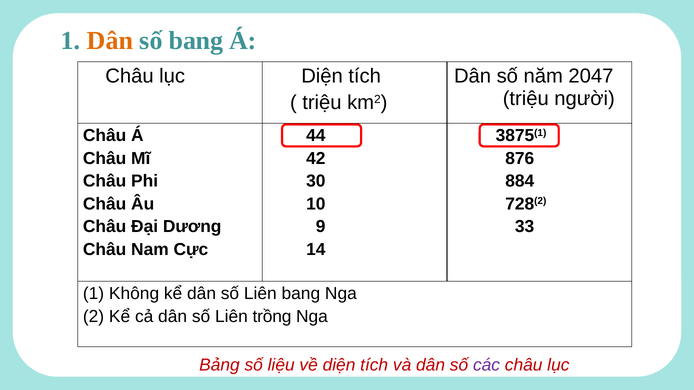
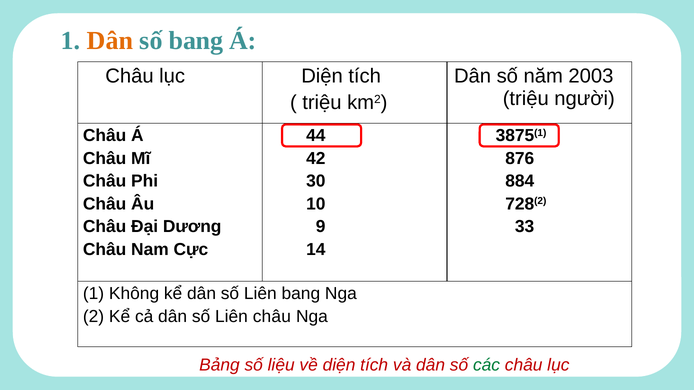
2047: 2047 -> 2003 (591, 76)
Liên trồng: trồng -> châu (272, 317)
các colour: purple -> green (486, 365)
